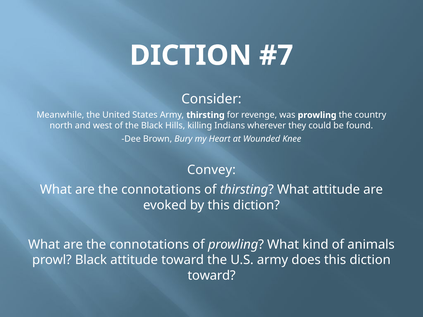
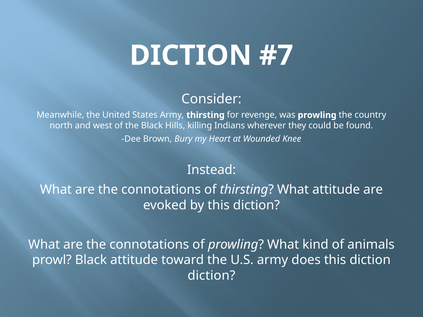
Convey: Convey -> Instead (212, 170)
toward: toward -> diction (211, 276)
